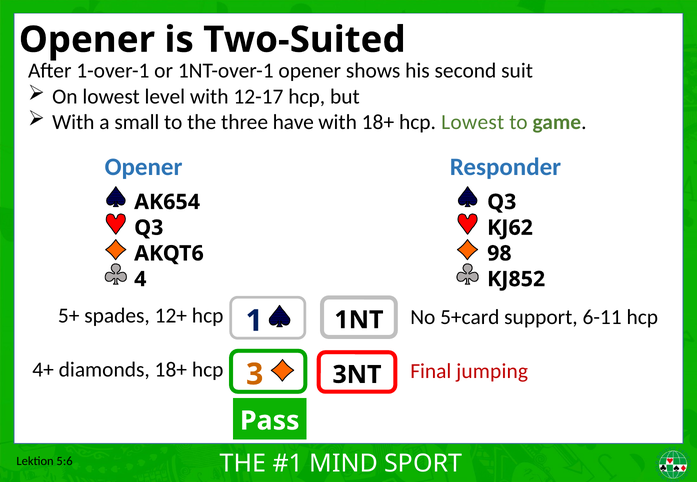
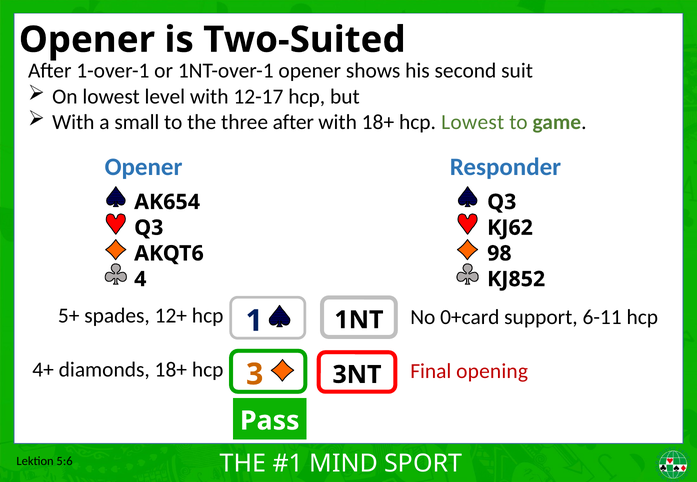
three have: have -> after (293, 122)
5+card: 5+card -> 0+card (470, 317)
jumping: jumping -> opening (492, 372)
